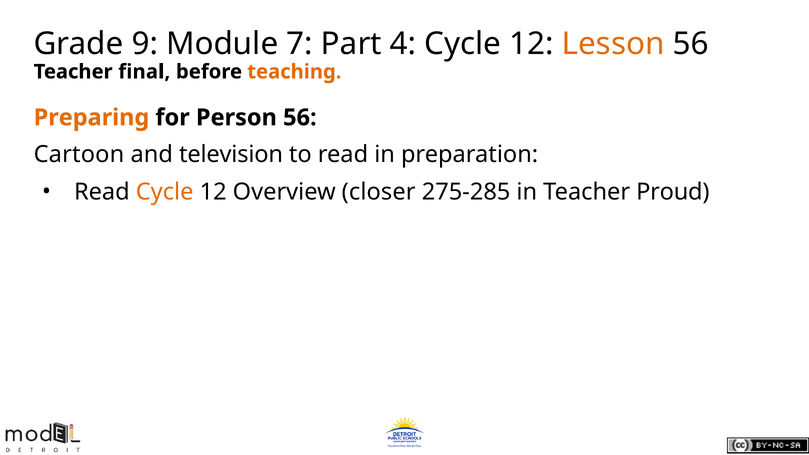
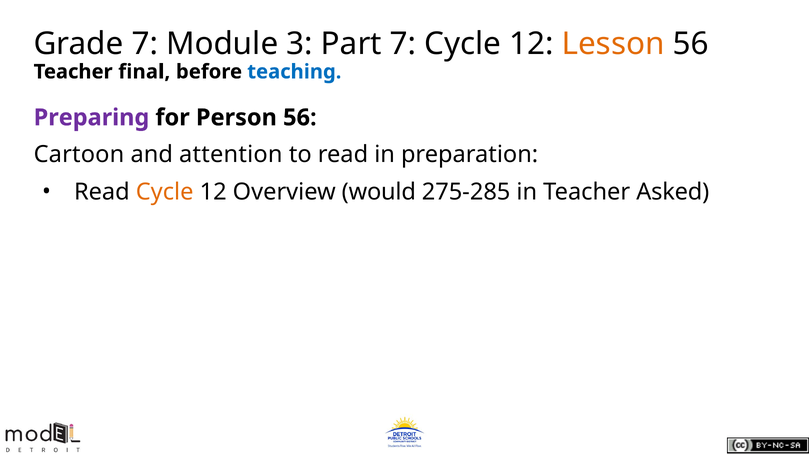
Grade 9: 9 -> 7 (145, 44)
7: 7 -> 3 (300, 44)
Part 4: 4 -> 7 (403, 44)
teaching colour: orange -> blue (294, 72)
Preparing colour: orange -> purple (91, 118)
television: television -> attention (231, 154)
closer: closer -> would (379, 192)
Proud: Proud -> Asked (673, 192)
